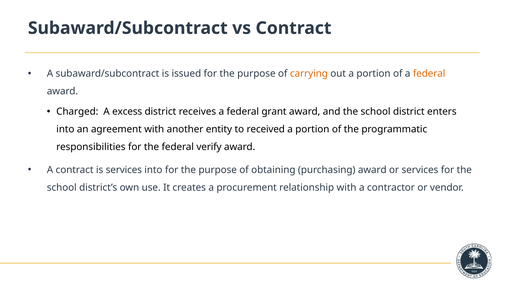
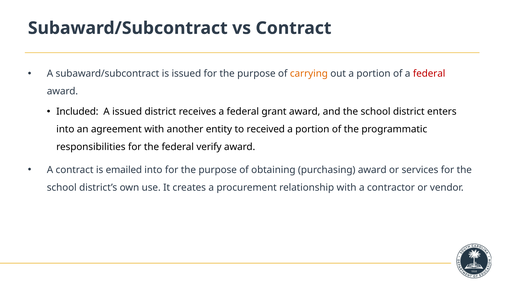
federal colour: orange -> red (429, 74)
Charged: Charged -> Included (77, 112)
A excess: excess -> issued (127, 112)
is services: services -> emailed (124, 170)
